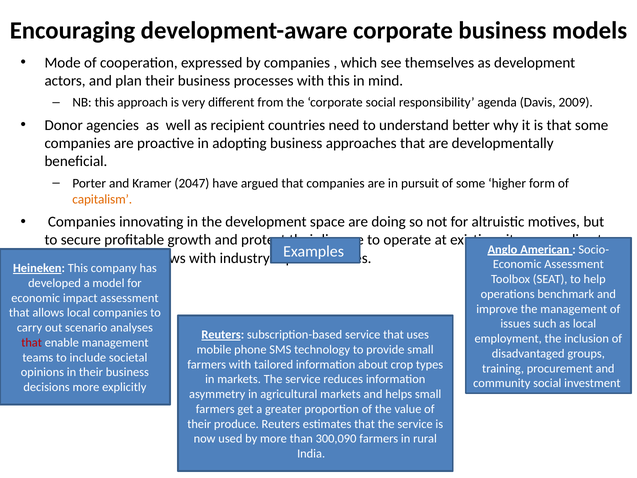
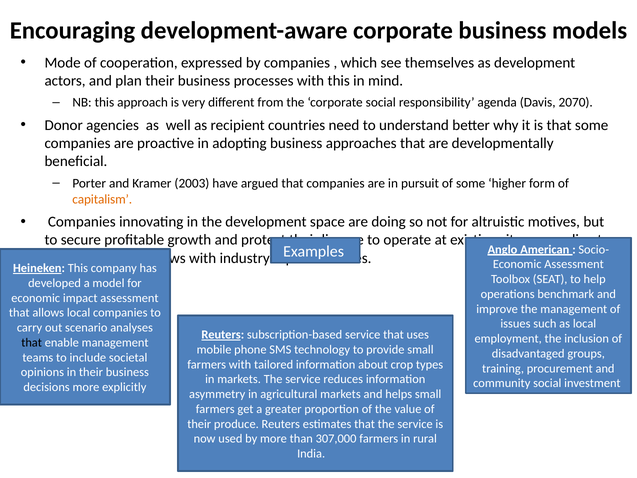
2009: 2009 -> 2070 (576, 102)
2047: 2047 -> 2003 (192, 183)
that colour: red -> black (32, 342)
300,090: 300,090 -> 307,000 (336, 439)
